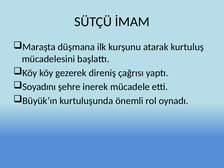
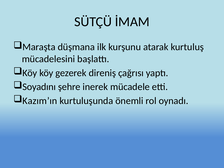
Büyük’ın: Büyük’ın -> Kazım’ın (40, 101)
